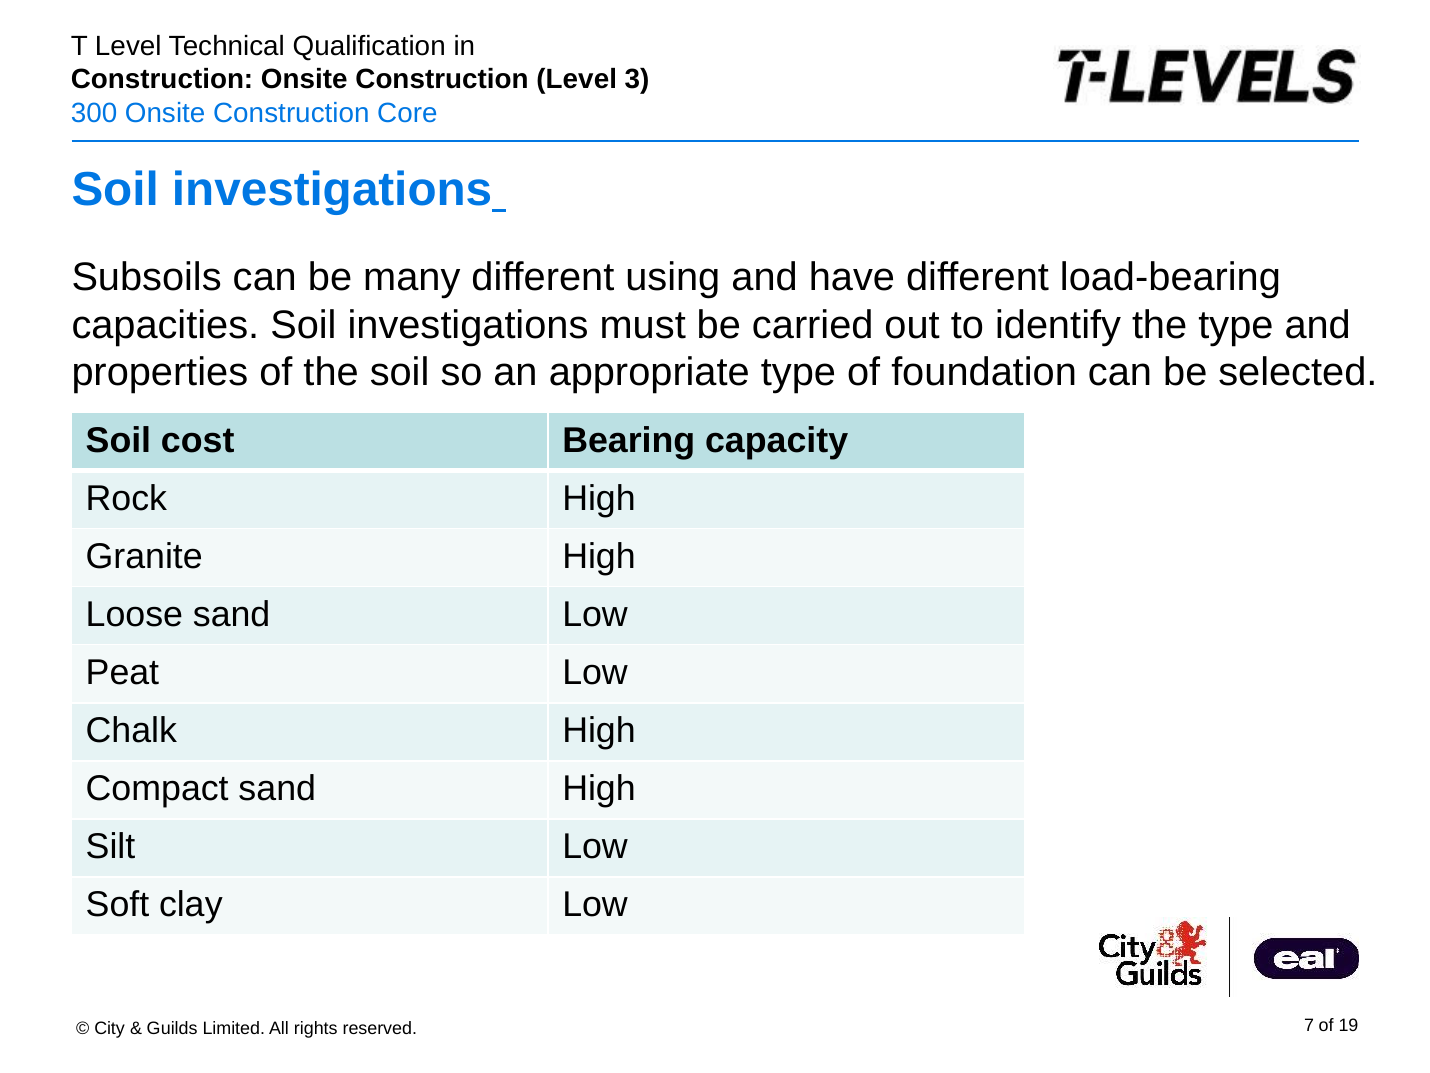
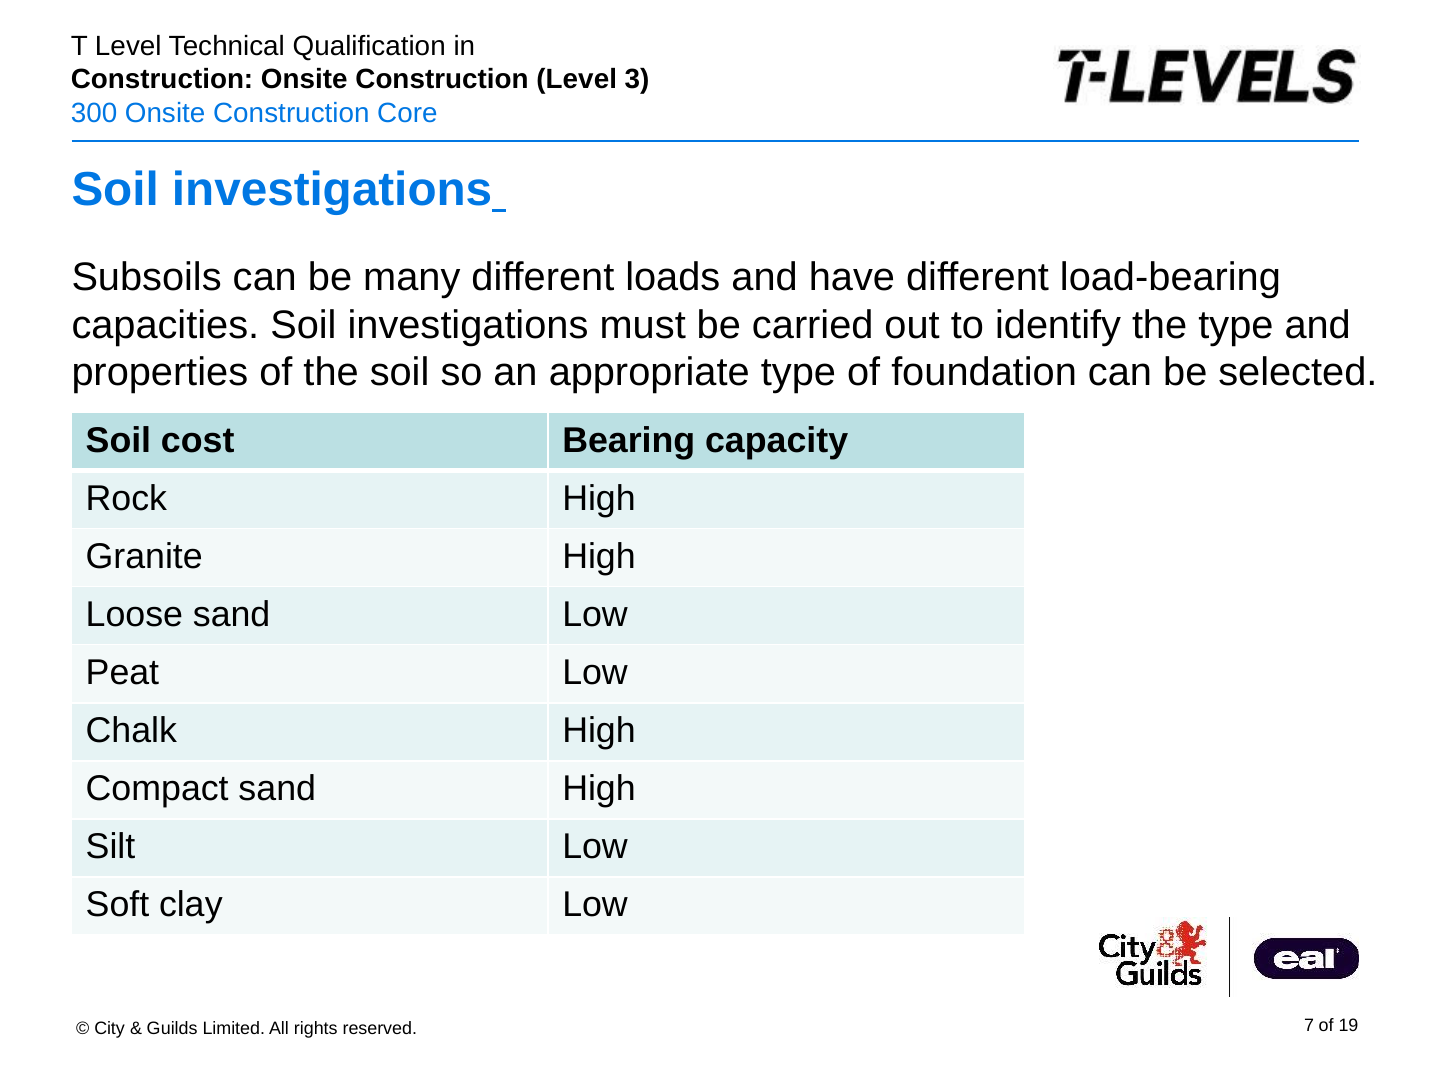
using: using -> loads (673, 277)
